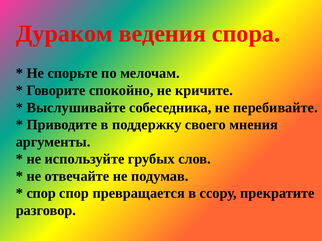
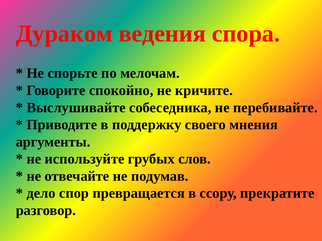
спор: спор -> дело (41, 194)
